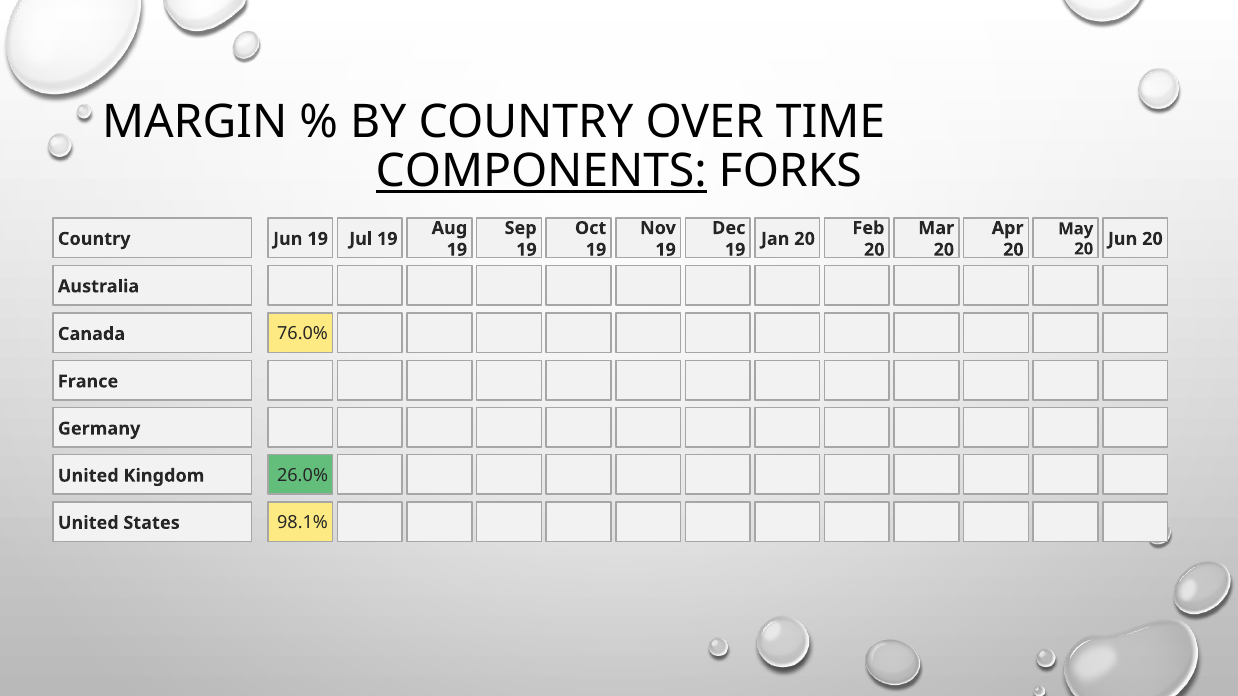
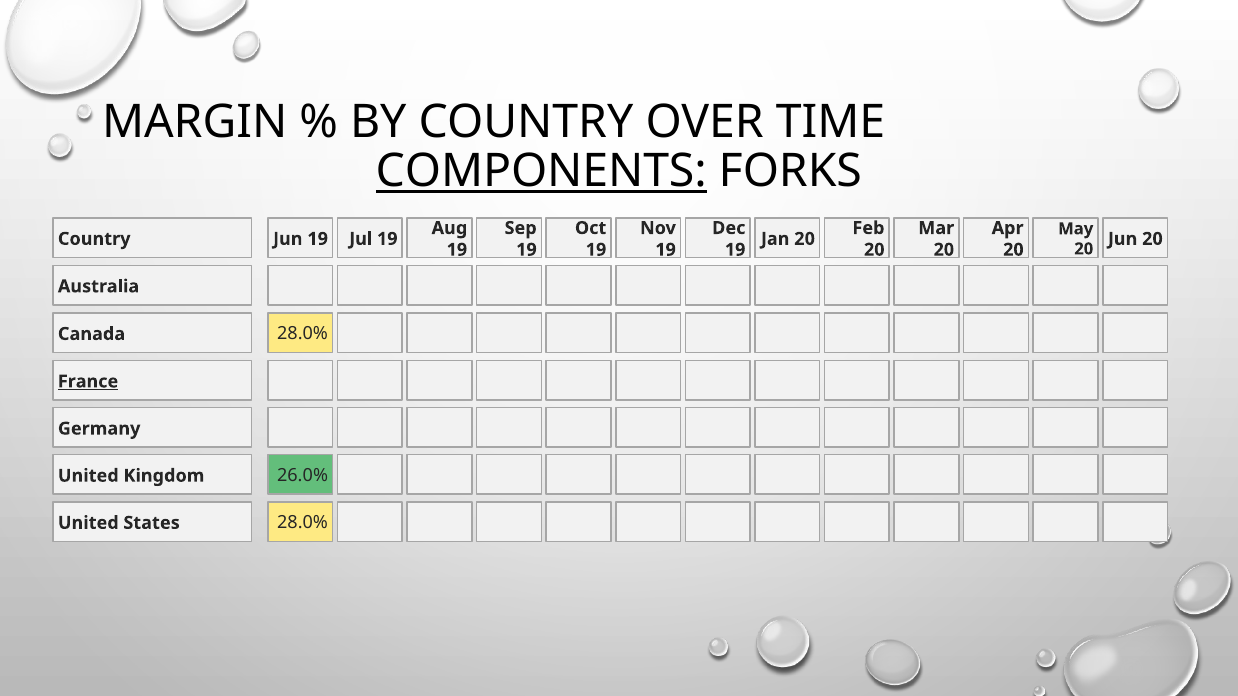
76.0%: 76.0% -> 28.0% (303, 334)
France underline: none -> present (88, 382)
98.1%: 98.1% -> 28.0% (303, 523)
